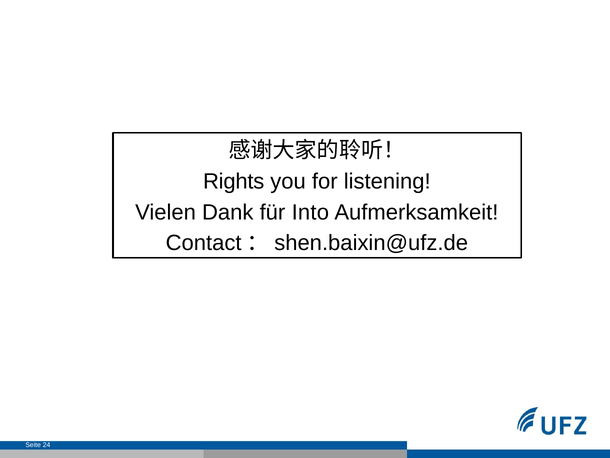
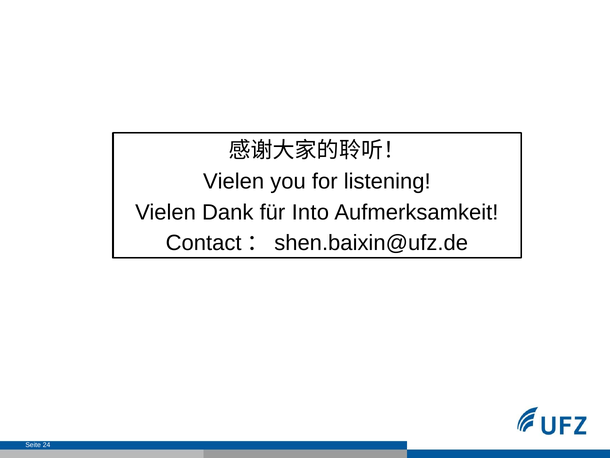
Rights: Rights -> Vielen (234, 181)
